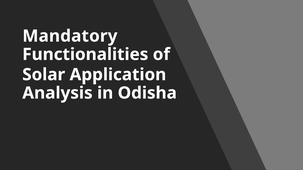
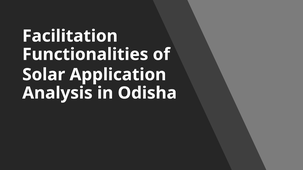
Mandatory: Mandatory -> Facilitation (70, 36)
